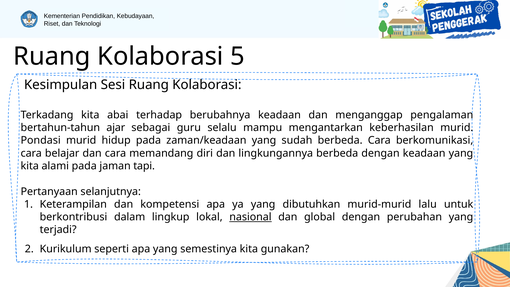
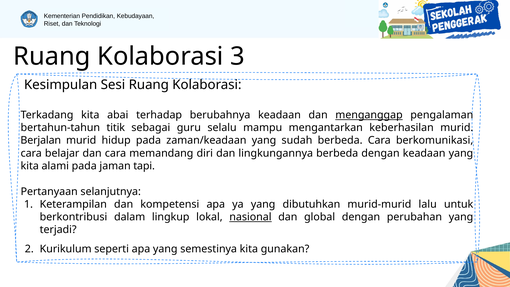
5: 5 -> 3 (237, 56)
menganggap underline: none -> present (369, 115)
ajar: ajar -> titik (116, 128)
Pondasi: Pondasi -> Berjalan (41, 140)
